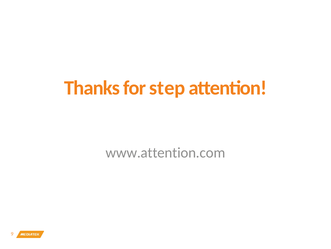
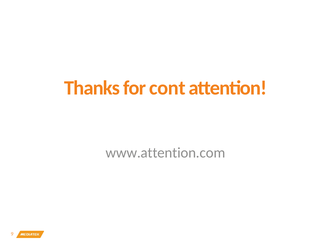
step: step -> cont (167, 88)
